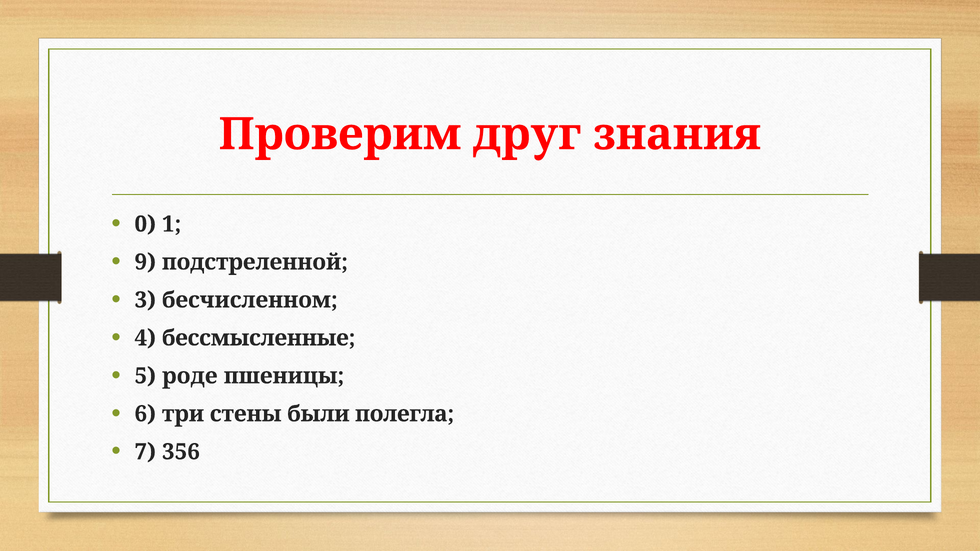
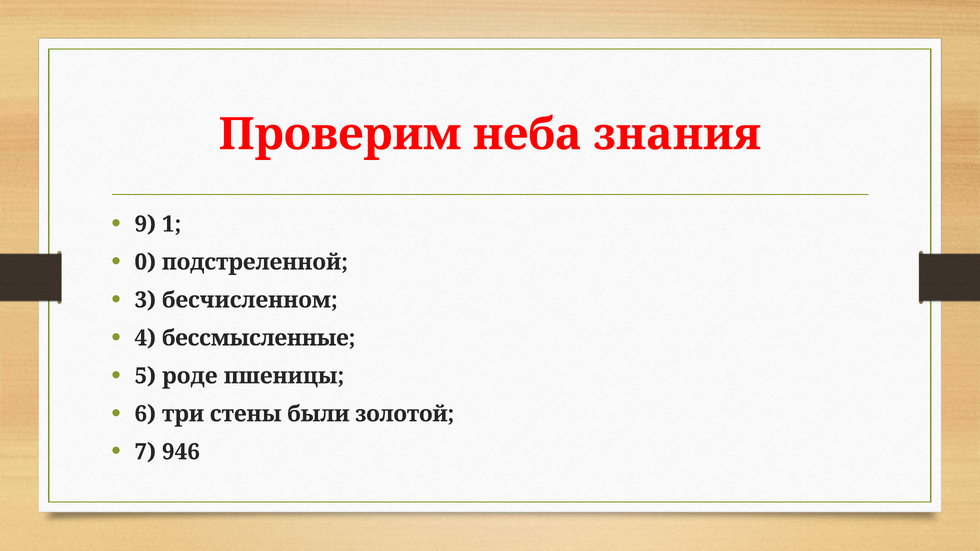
друг: друг -> неба (527, 134)
0: 0 -> 9 (145, 224)
9: 9 -> 0 (145, 262)
полегла: полегла -> золотой (405, 414)
356: 356 -> 946 (181, 452)
